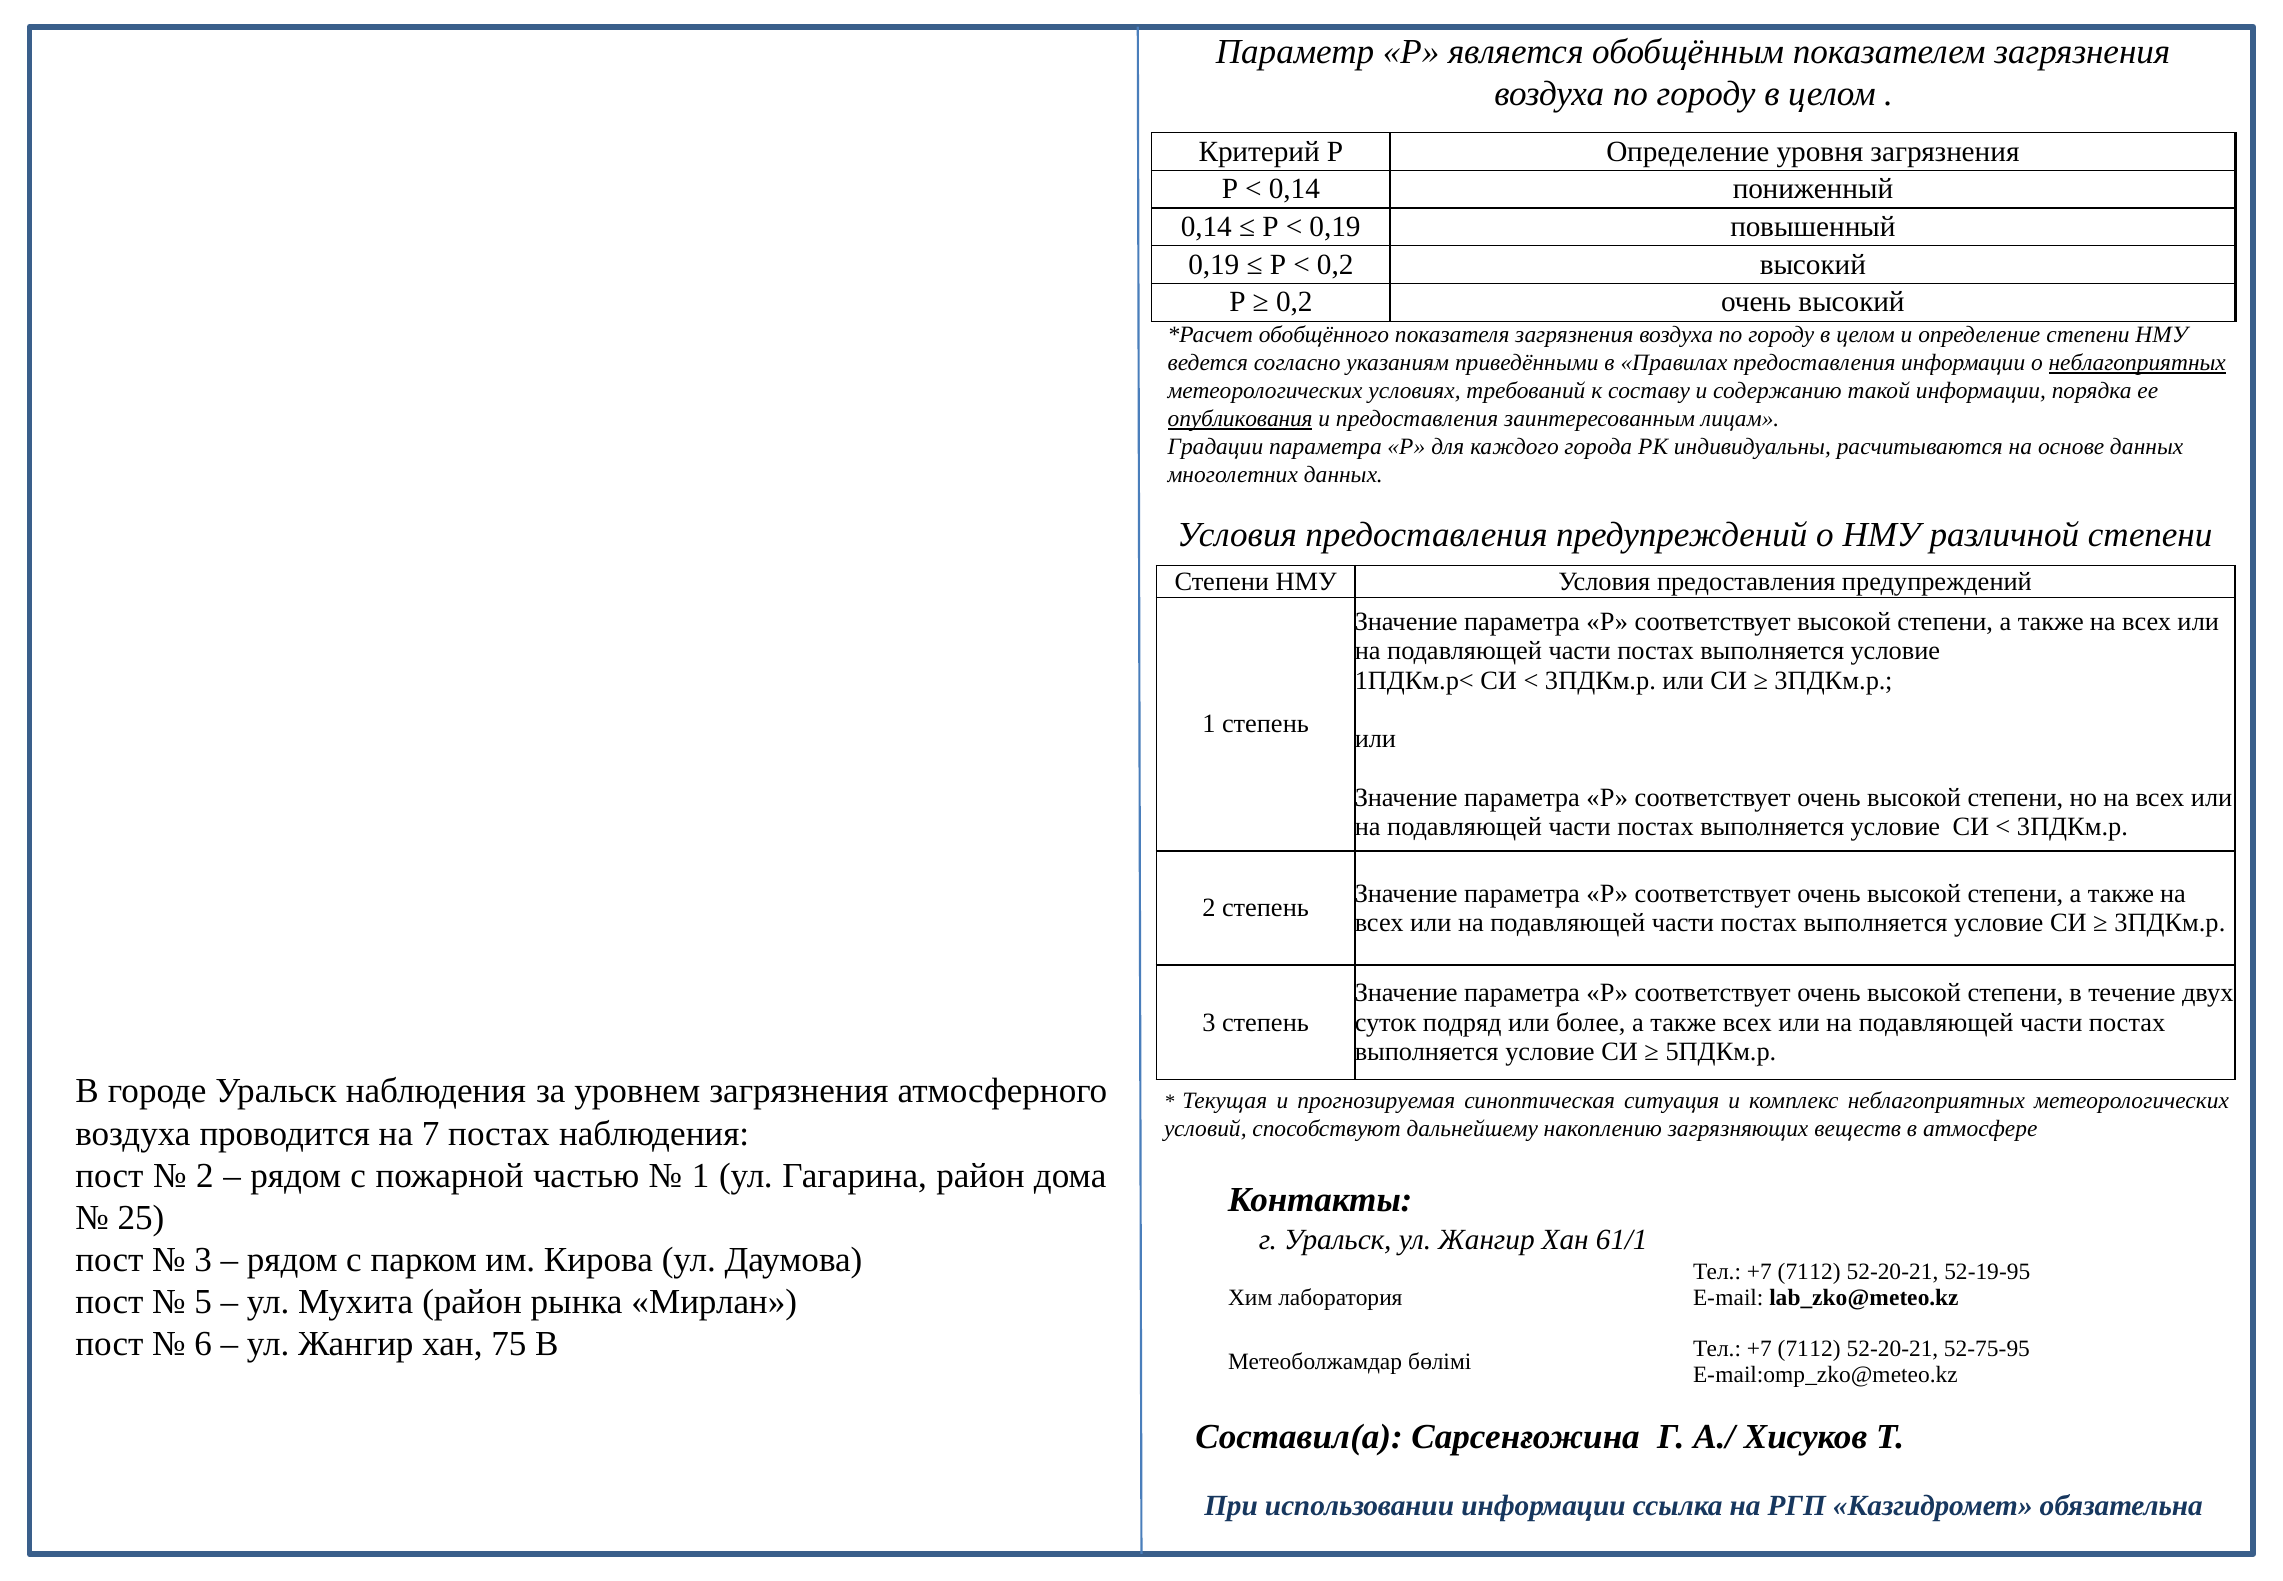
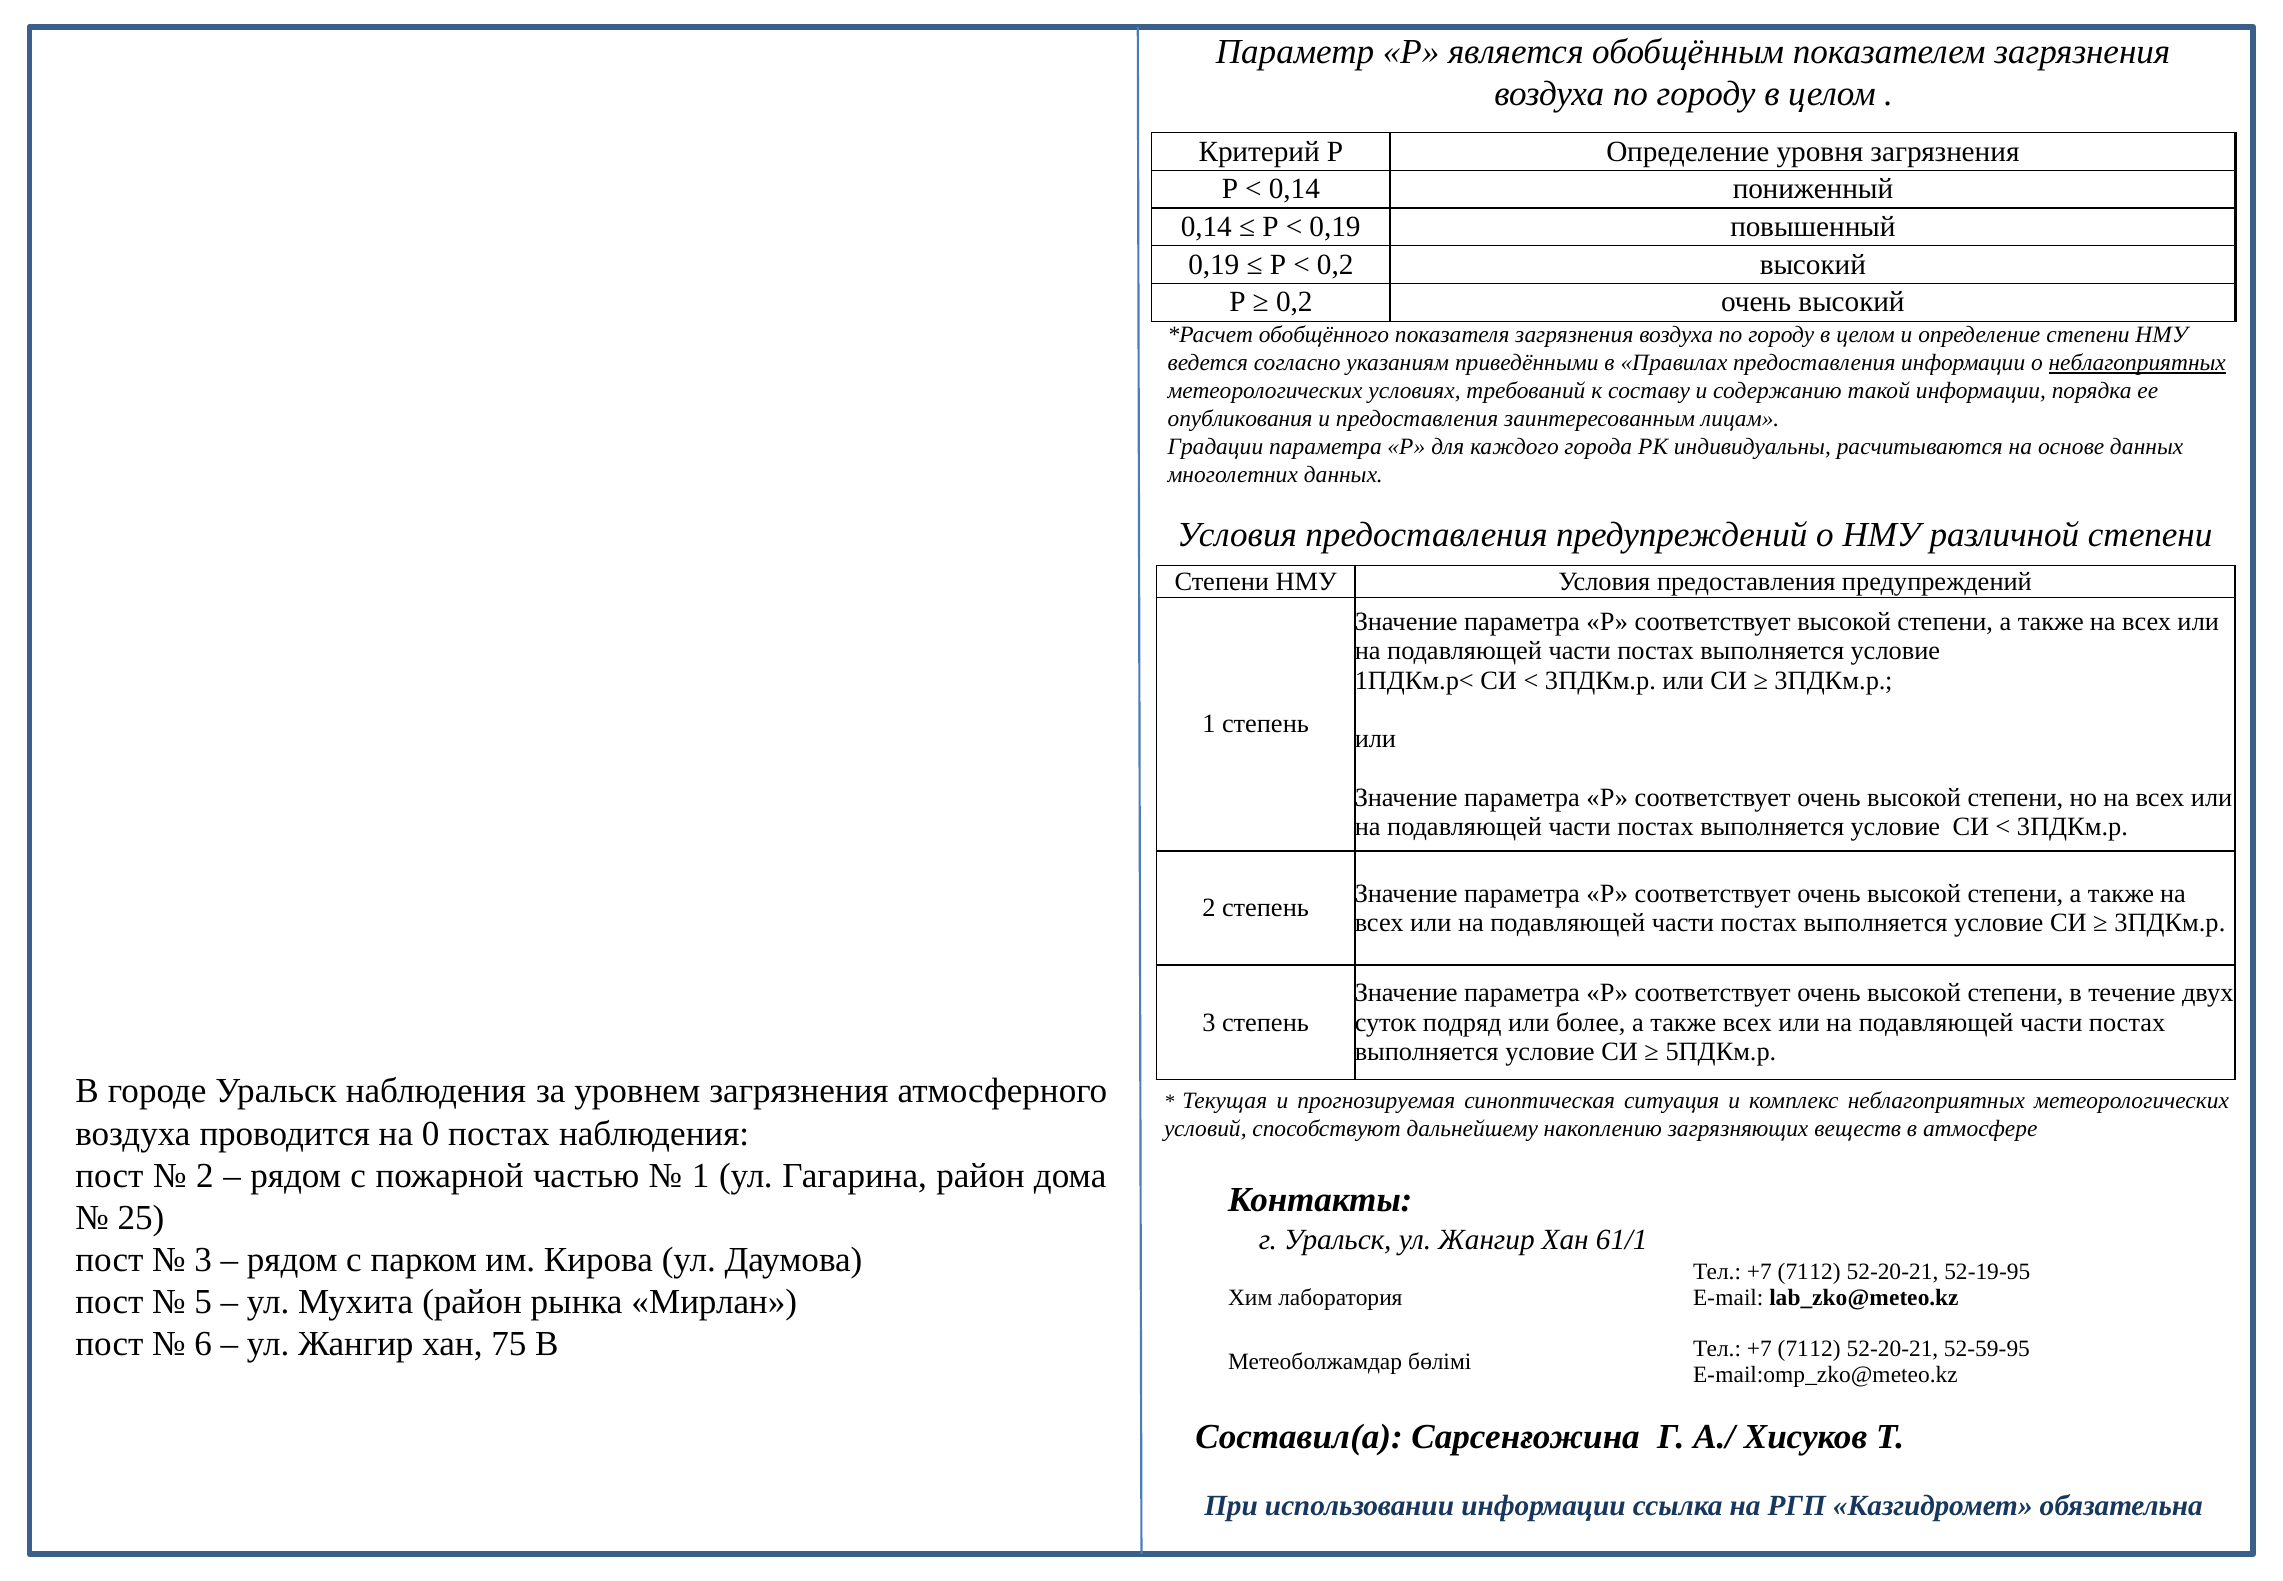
опубликования underline: present -> none (1240, 419)
7: 7 -> 0 (431, 1133)
52-75-95: 52-75-95 -> 52-59-95 (1987, 1349)
